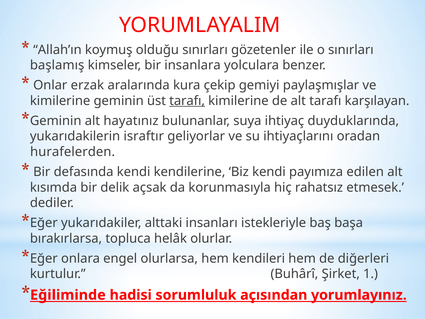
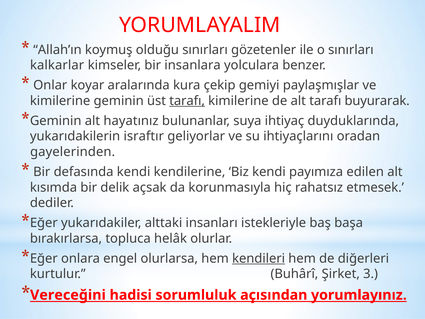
başlamış: başlamış -> kalkarlar (57, 65)
erzak: erzak -> koyar (87, 85)
karşılayan: karşılayan -> buyurarak (377, 101)
hurafelerden: hurafelerden -> gayelerinden (73, 152)
kendileri underline: none -> present (259, 258)
1: 1 -> 3 (371, 274)
Eğiliminde: Eğiliminde -> Vereceğini (68, 295)
